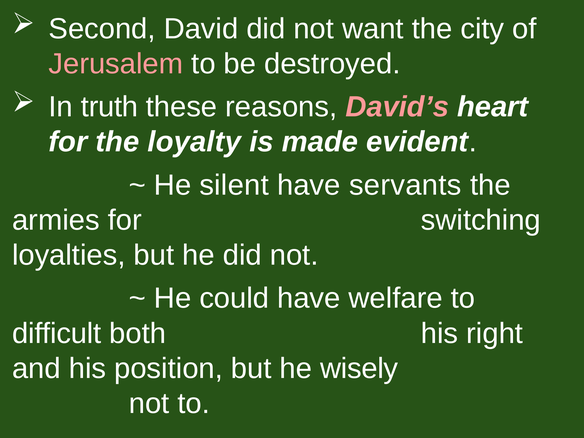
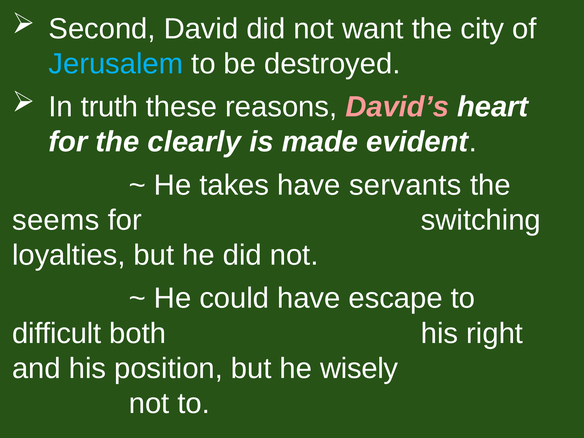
Jerusalem colour: pink -> light blue (116, 64)
loyalty: loyalty -> clearly (194, 142)
silent: silent -> takes (234, 185)
armies: armies -> seems (56, 220)
welfare: welfare -> escape (396, 298)
